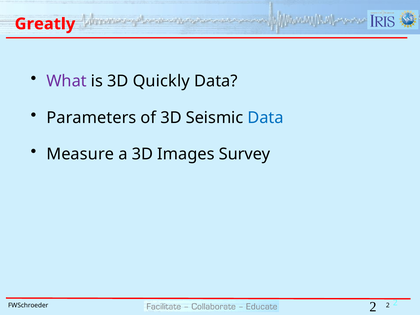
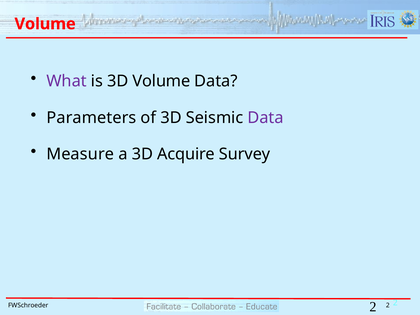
Greatly: Greatly -> Volume (45, 24)
3D Quickly: Quickly -> Volume (161, 81)
Data colour: blue -> purple (266, 118)
Images: Images -> Acquire (186, 154)
